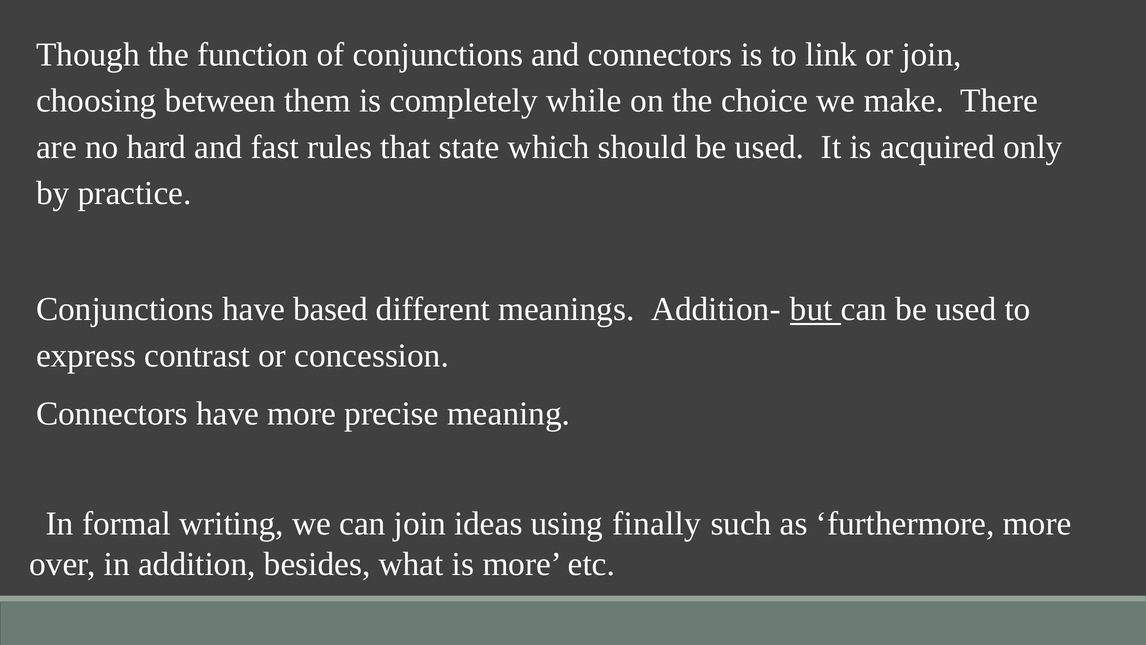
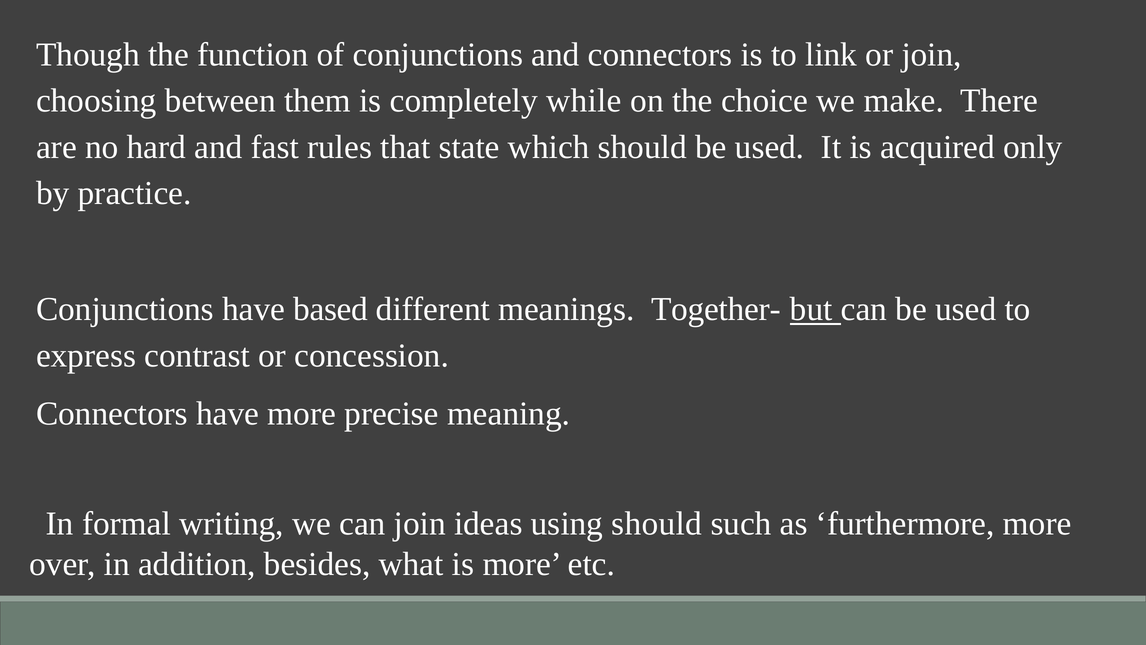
Addition-: Addition- -> Together- (716, 309)
using finally: finally -> should (657, 524)
